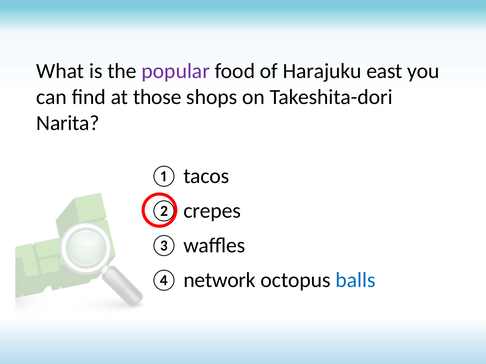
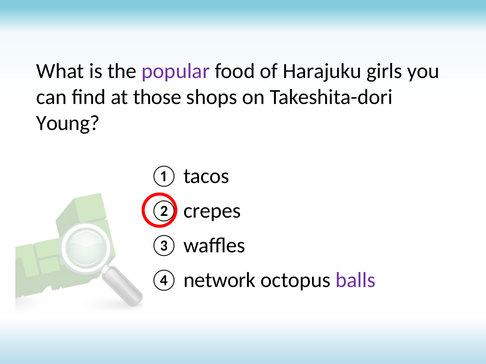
east: east -> girls (384, 71)
Narita: Narita -> Young (68, 123)
balls colour: blue -> purple (355, 280)
